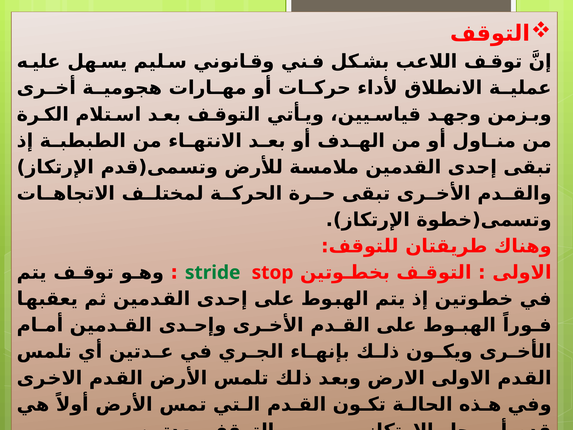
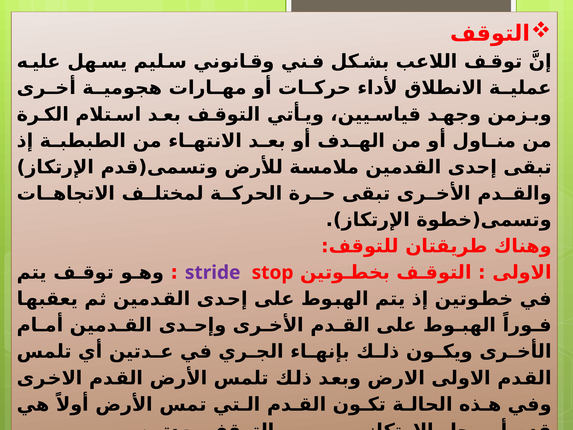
stride colour: green -> purple (213, 272)
